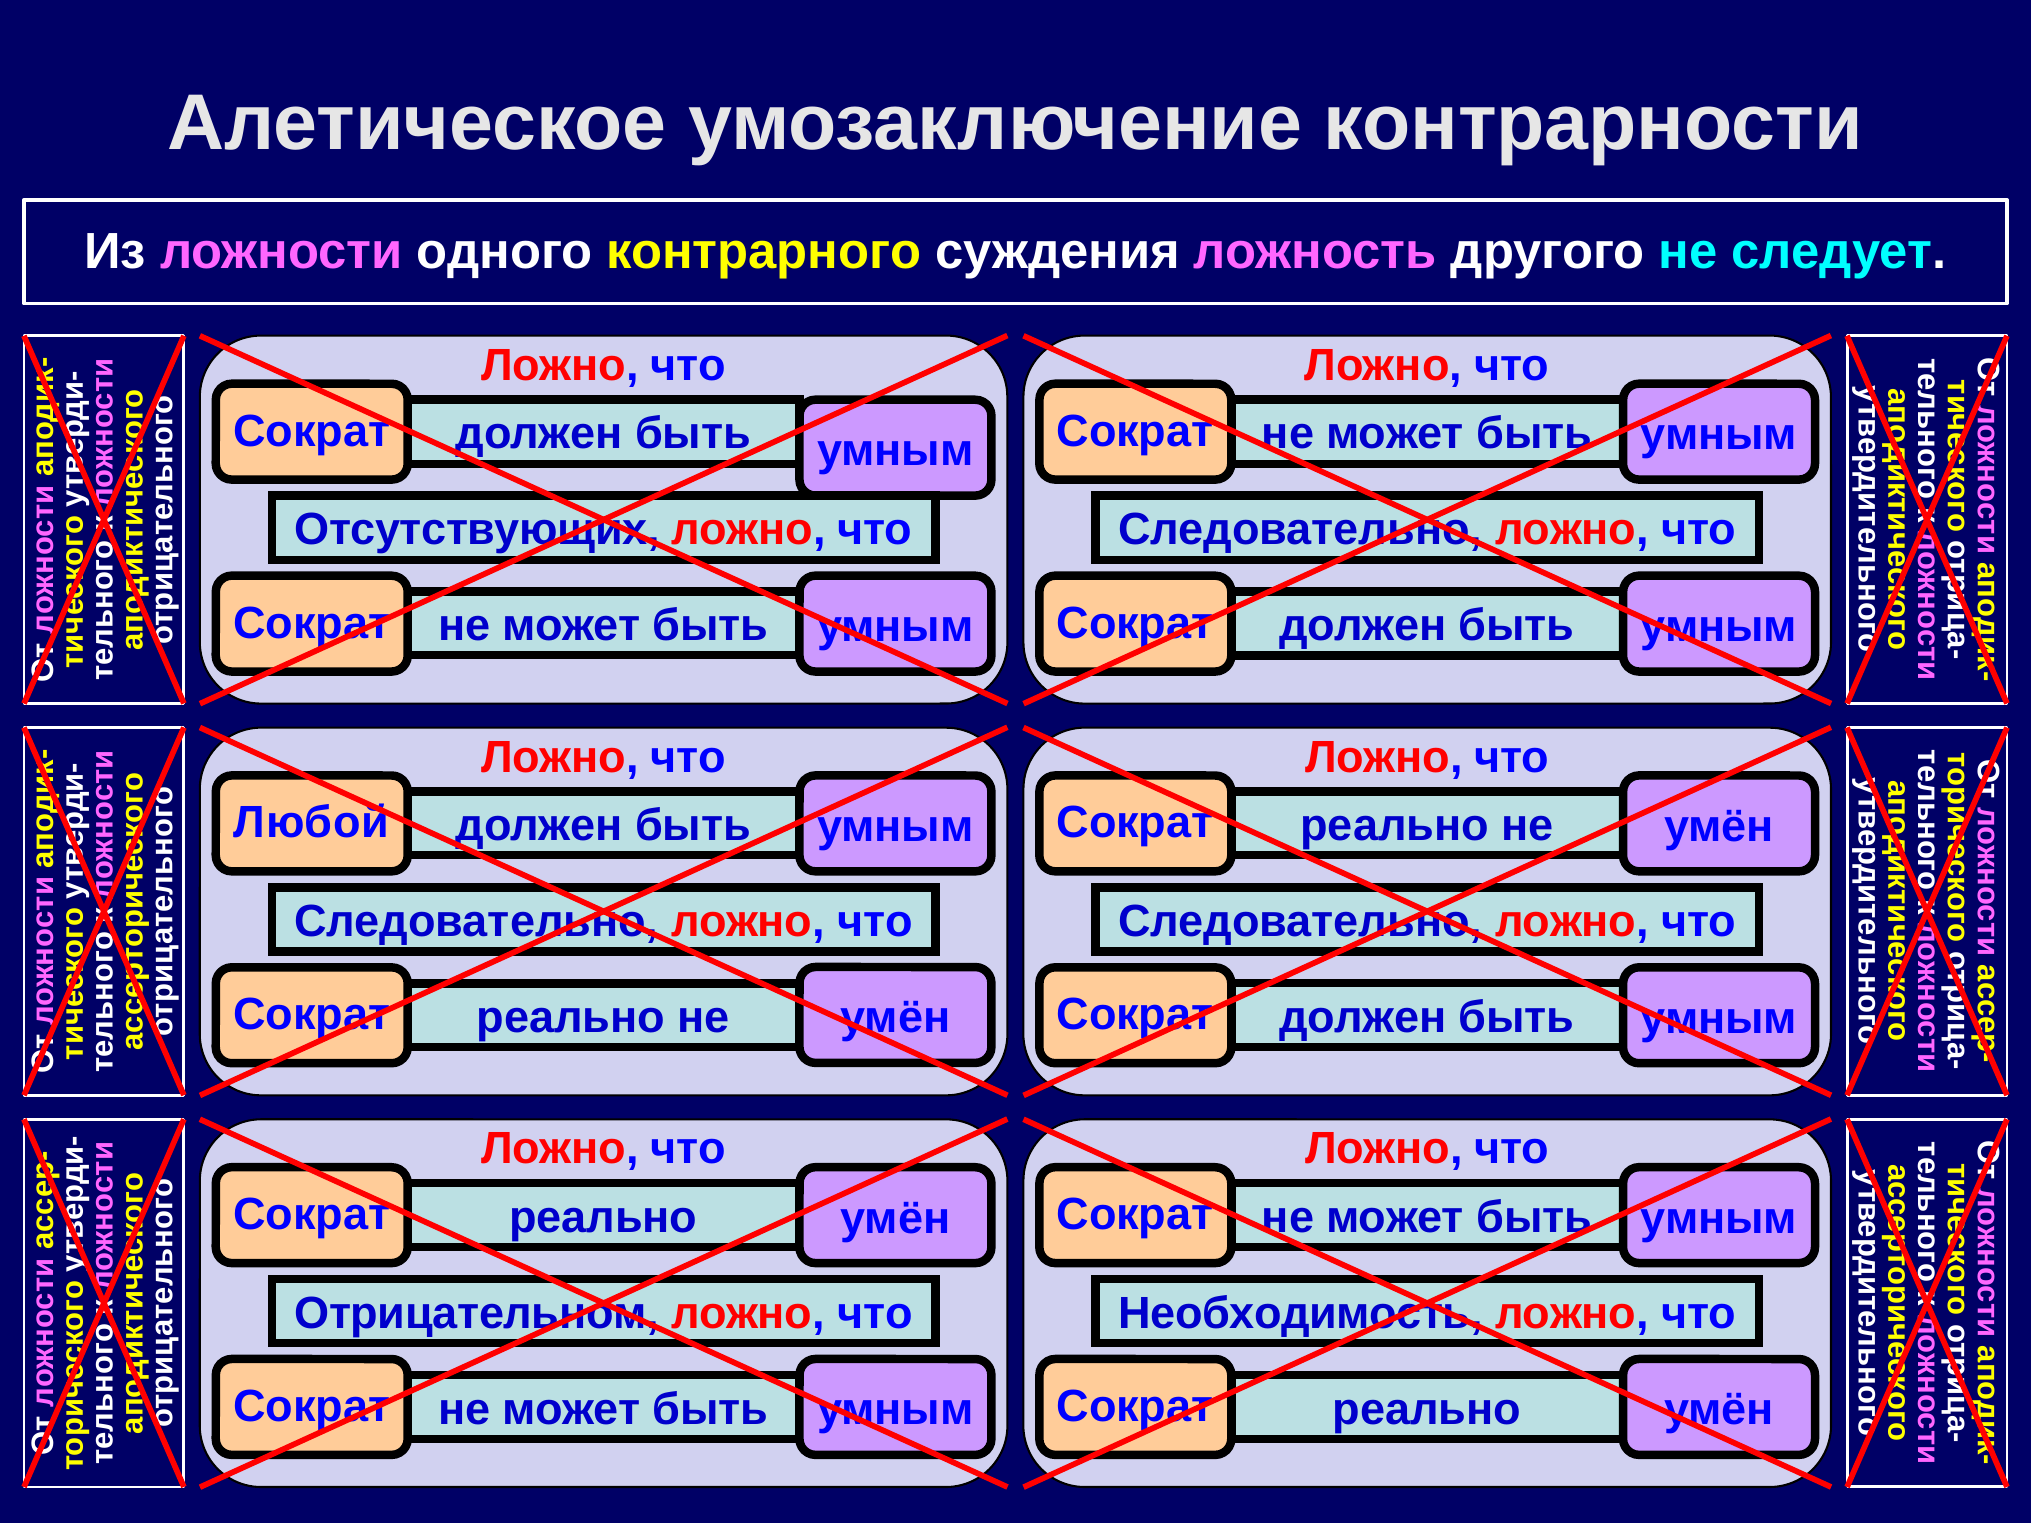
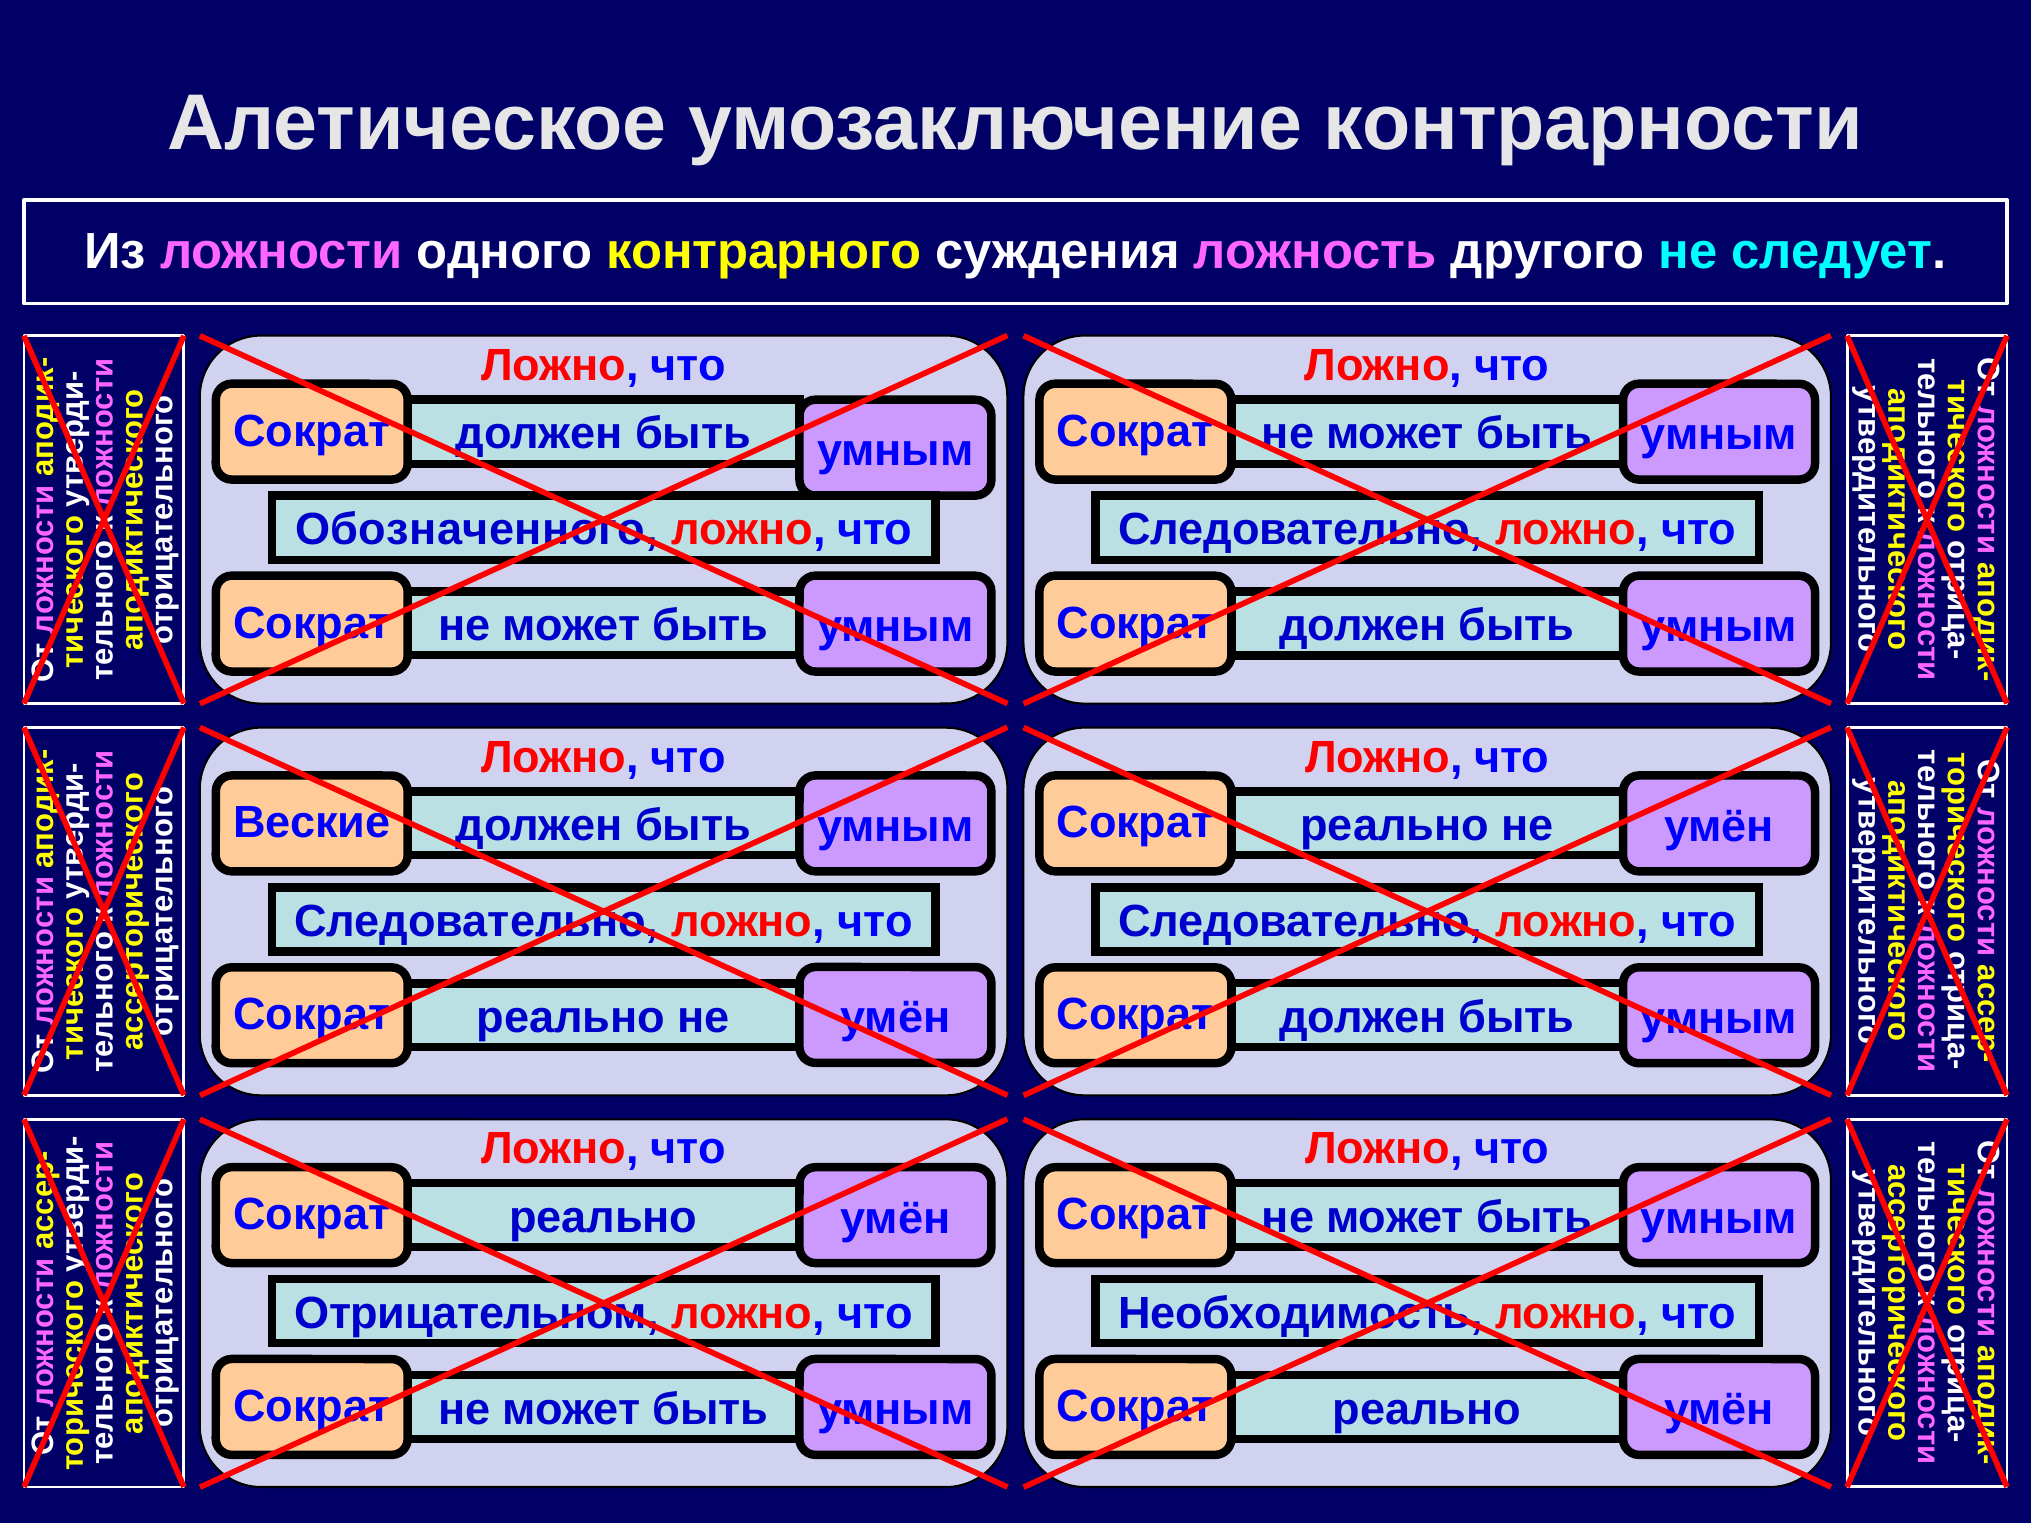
Отсутствующих: Отсутствующих -> Обозначенного (477, 530)
Любой: Любой -> Веские (312, 823)
